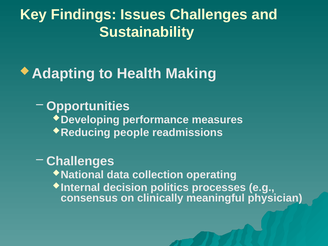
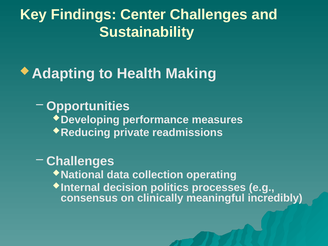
Issues: Issues -> Center (143, 15)
people: people -> private (131, 132)
physician: physician -> incredibly (275, 198)
